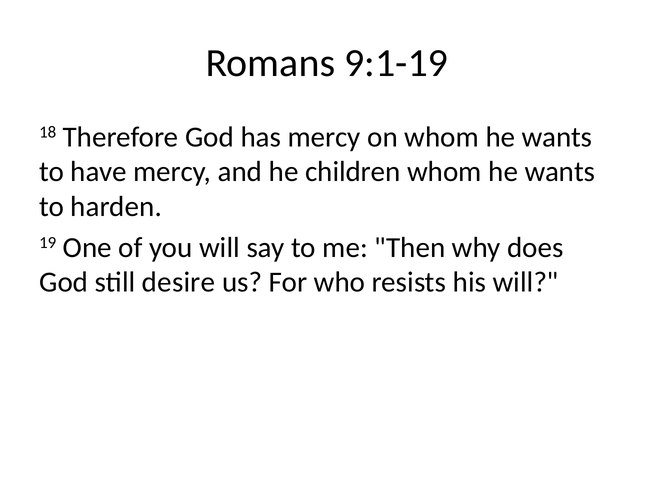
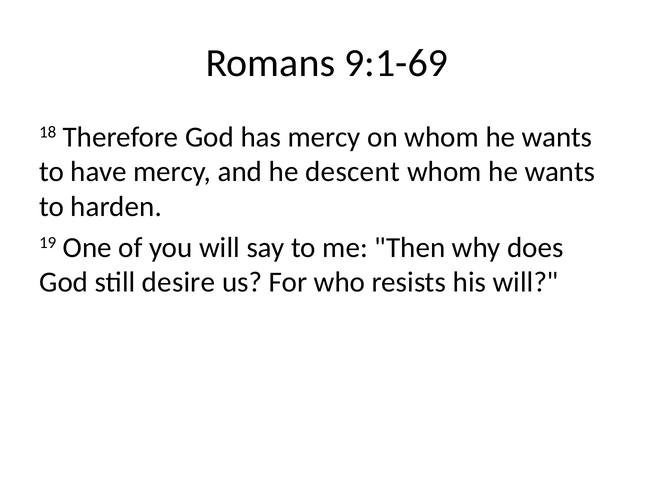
9:1-19: 9:1-19 -> 9:1-69 (396, 63)
children: children -> descent (353, 172)
